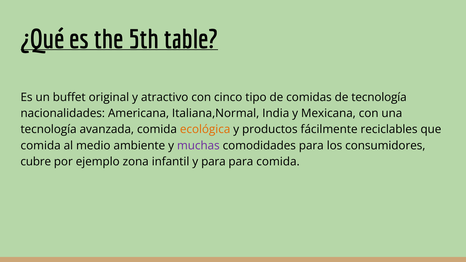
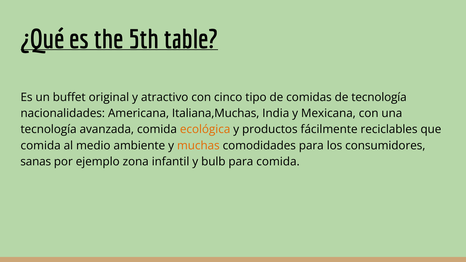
Italiana,Normal: Italiana,Normal -> Italiana,Muchas (216, 113)
muchas colour: purple -> orange (198, 146)
cubre: cubre -> sanas (36, 162)
y para: para -> bulb (213, 162)
